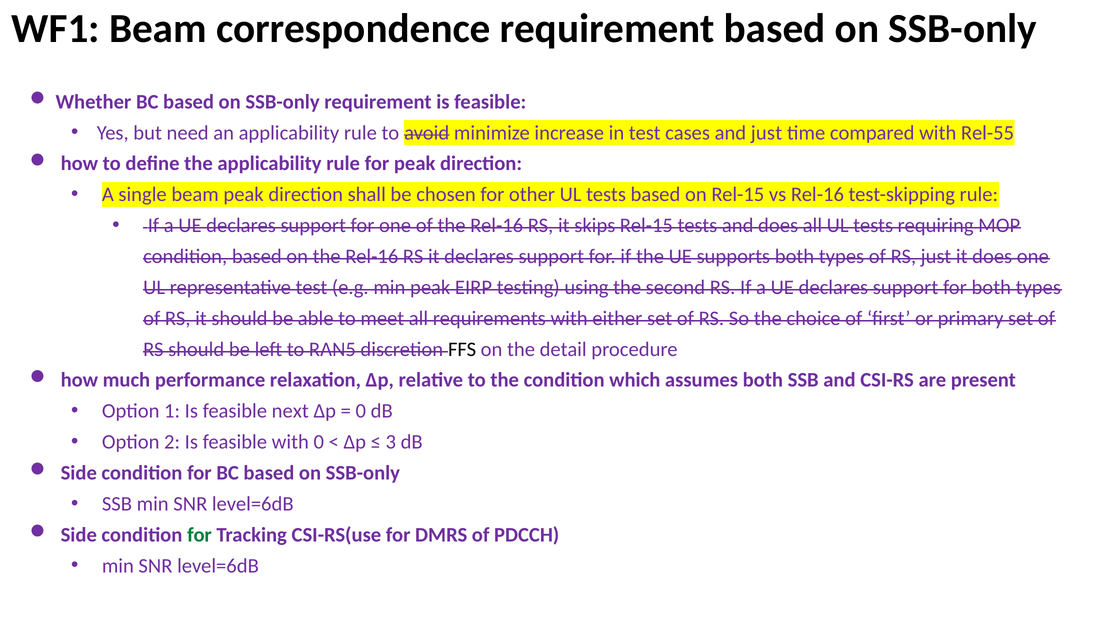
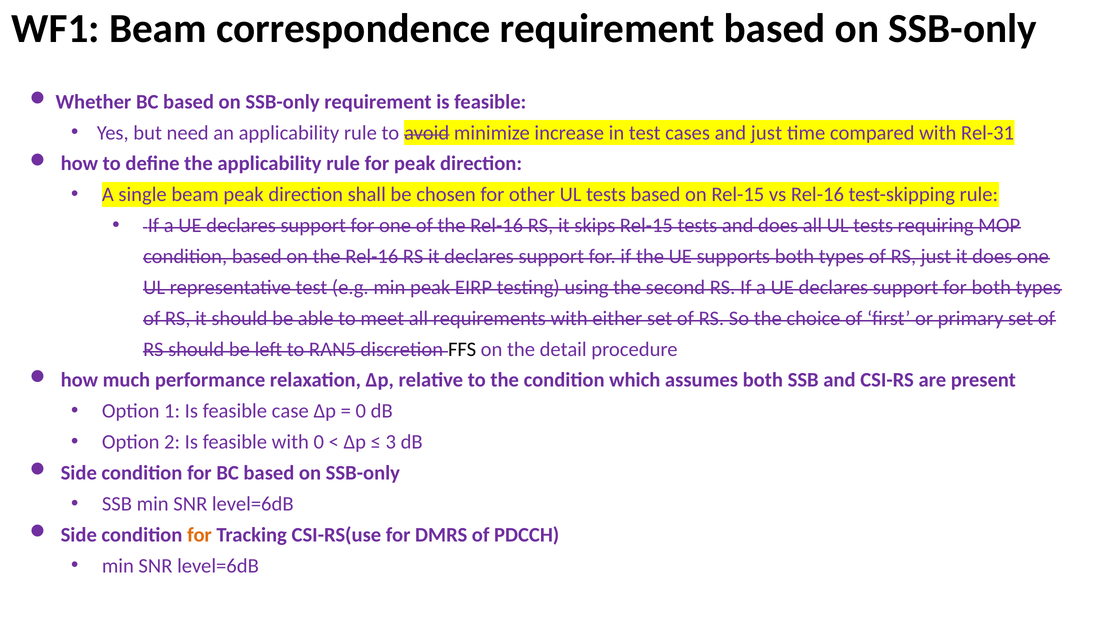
Rel-55: Rel-55 -> Rel-31 (987, 133)
next: next -> case (290, 411)
for colour: green -> orange (199, 535)
